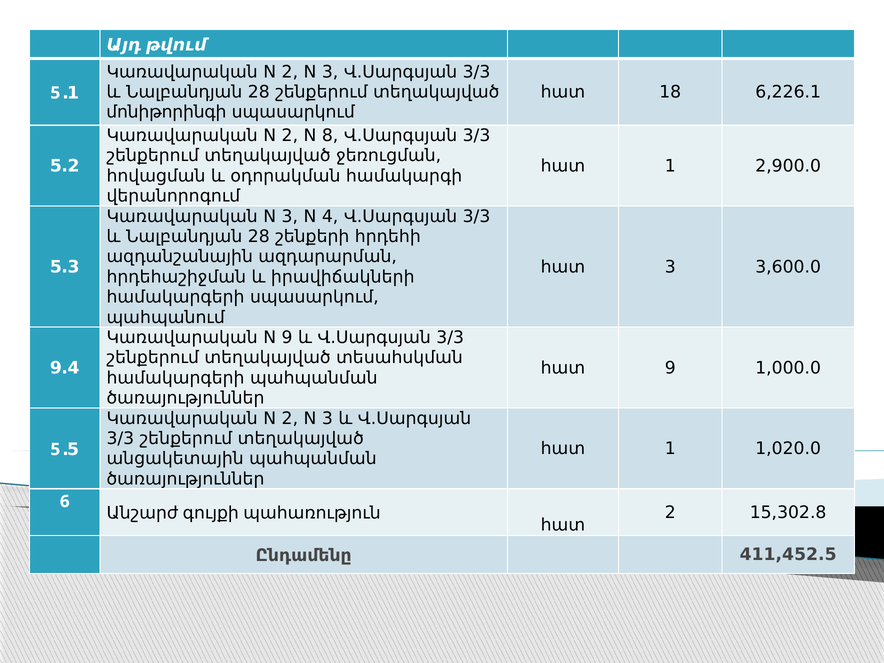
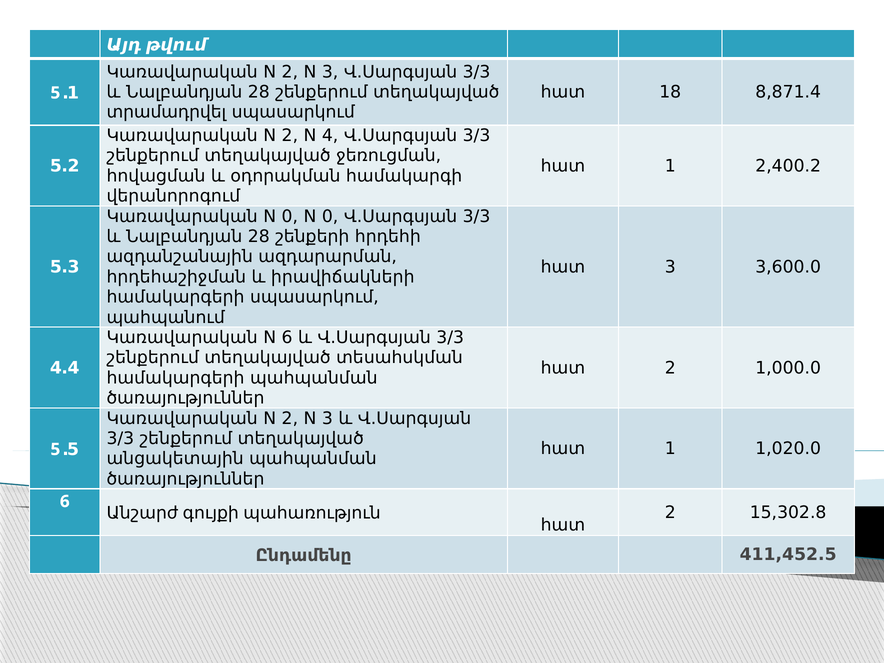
6,226.1: 6,226.1 -> 8,871.4 (788, 92)
մոնիթորինգի: մոնիթորինգի -> տրամադրվել (166, 112)
8: 8 -> 4 (330, 136)
2,900.0: 2,900.0 -> 2,400.2 (788, 166)
Կառավարական N 3: 3 -> 0 (290, 216)
4: 4 -> 0 (330, 216)
N 9: 9 -> 6 (287, 338)
9․4: 9․4 -> 4․4 (65, 368)
9: 9 -> 2 (670, 368)
